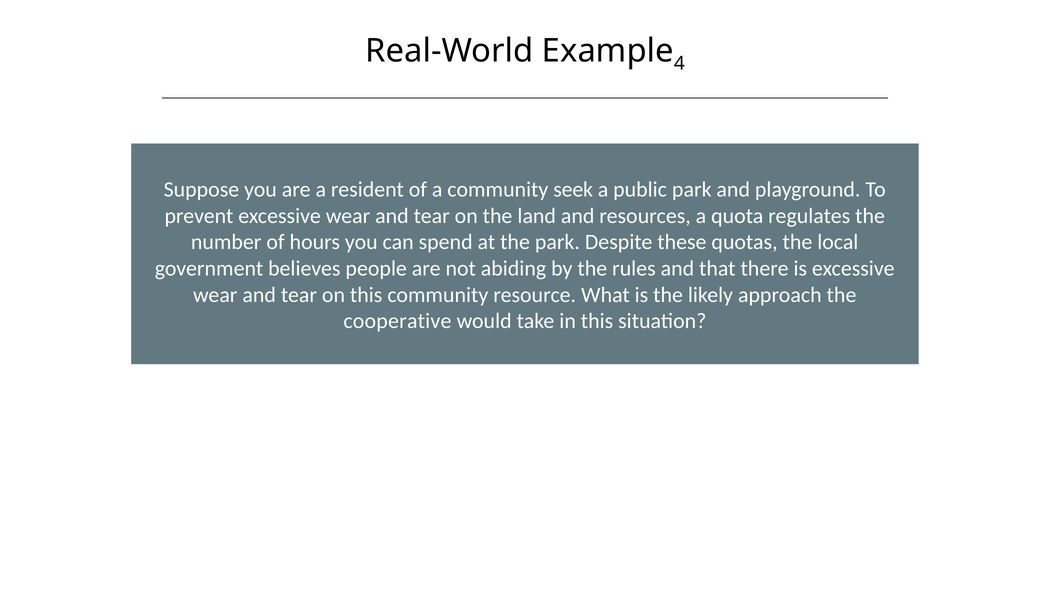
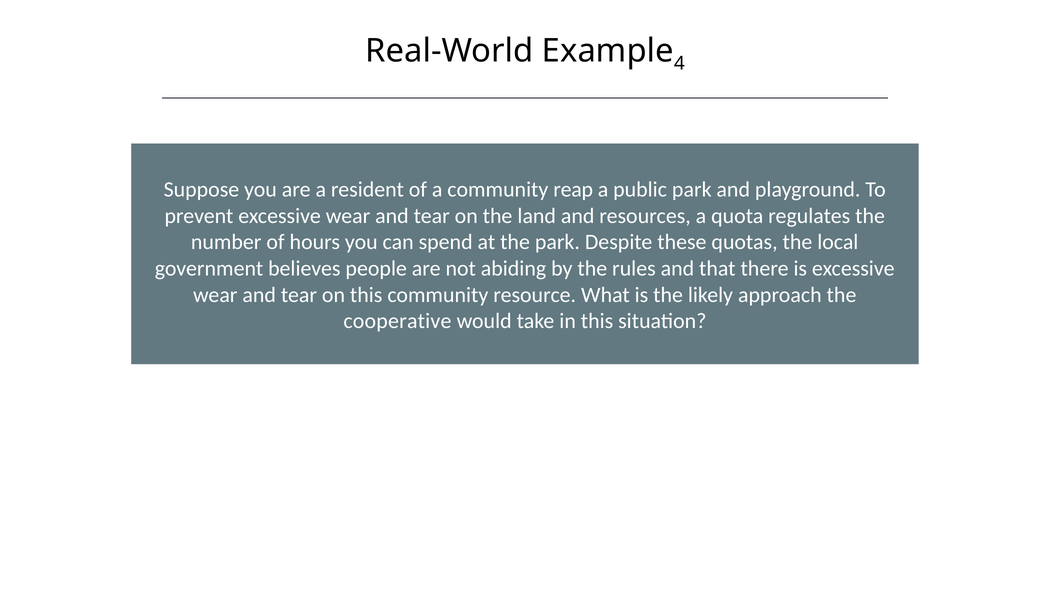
seek: seek -> reap (573, 190)
